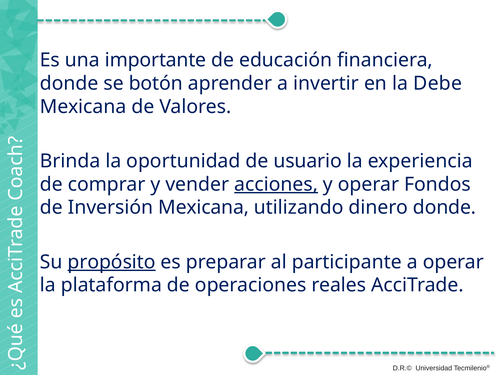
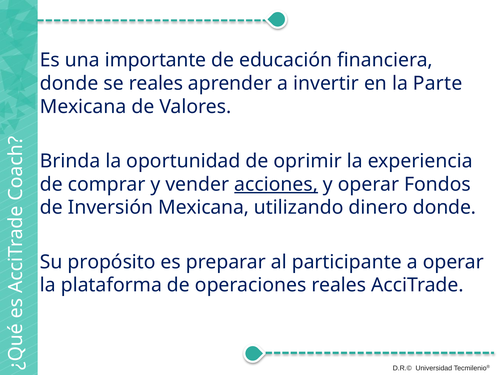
se botón: botón -> reales (156, 83)
Debe: Debe -> Parte (438, 83)
usuario: usuario -> oprimir (308, 161)
propósito underline: present -> none (112, 262)
